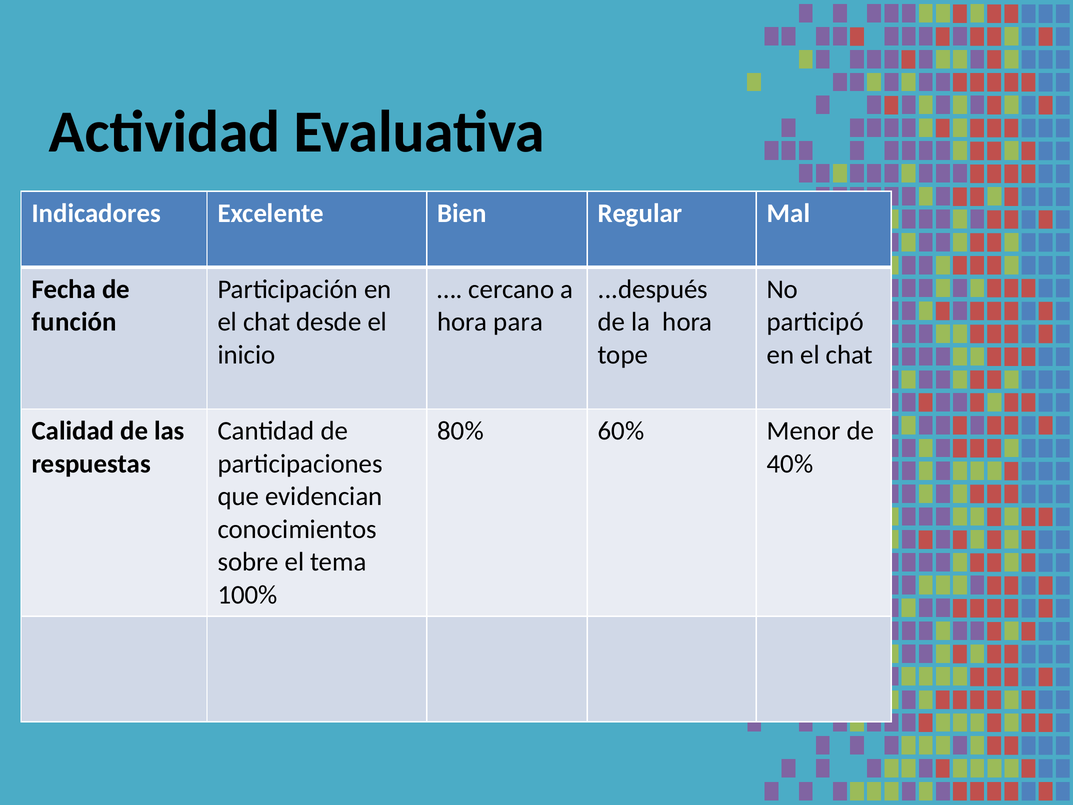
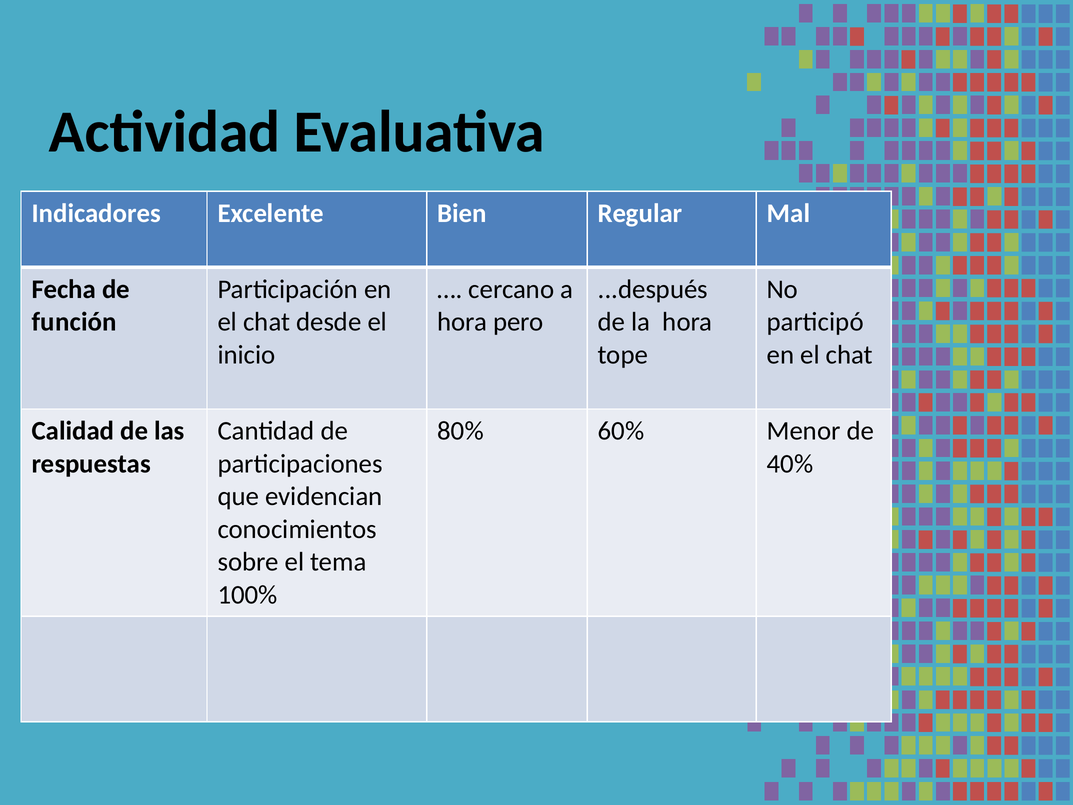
para: para -> pero (518, 322)
